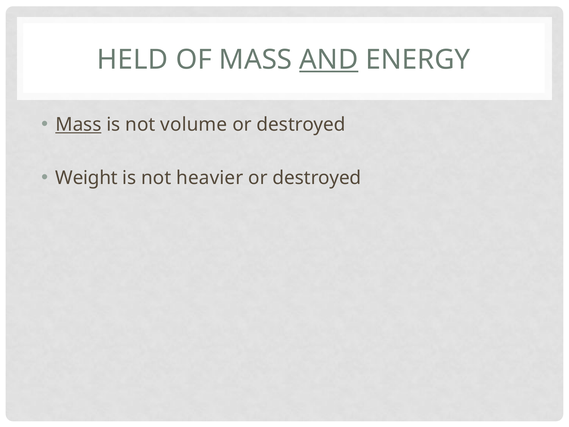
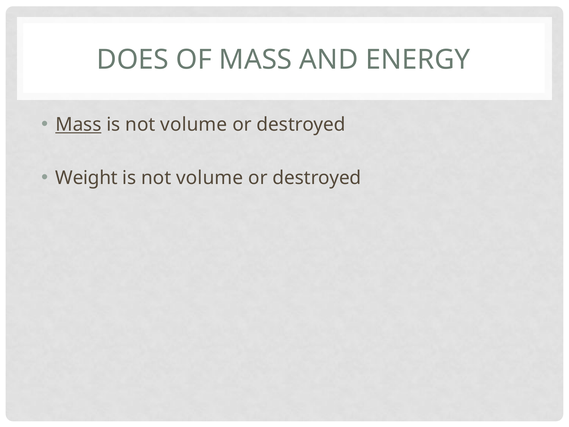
HELD: HELD -> DOES (133, 60)
AND underline: present -> none (329, 60)
heavier: heavier -> volume (210, 178)
